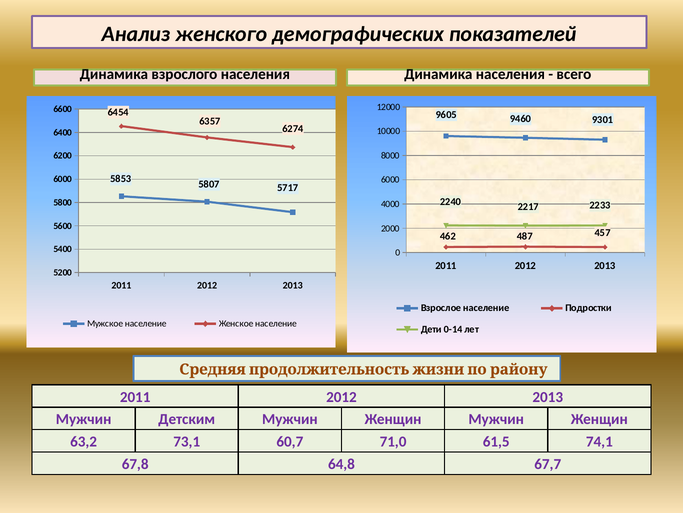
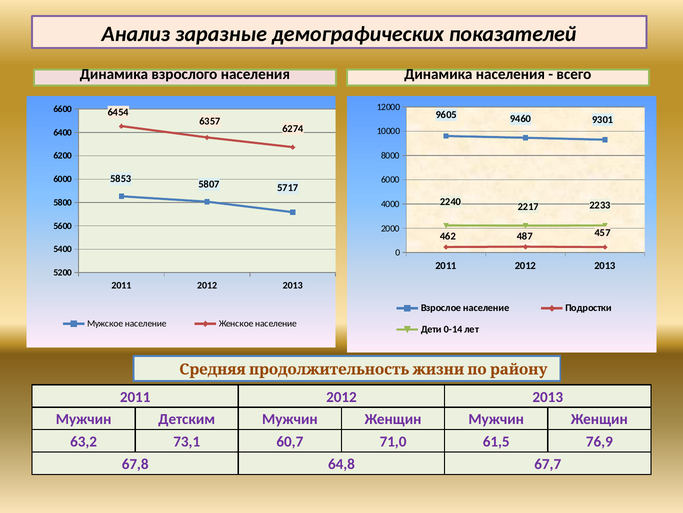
женского: женского -> заразные (221, 34)
74,1: 74,1 -> 76,9 (599, 441)
